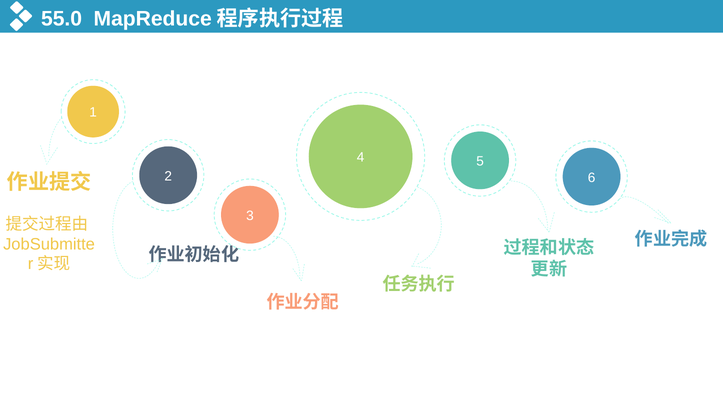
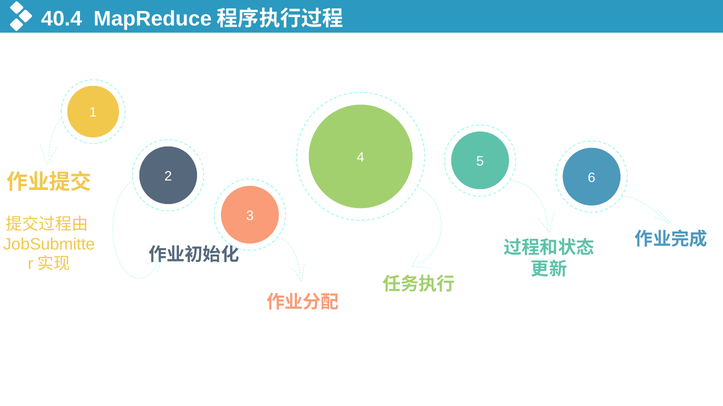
55.0: 55.0 -> 40.4 (62, 19)
